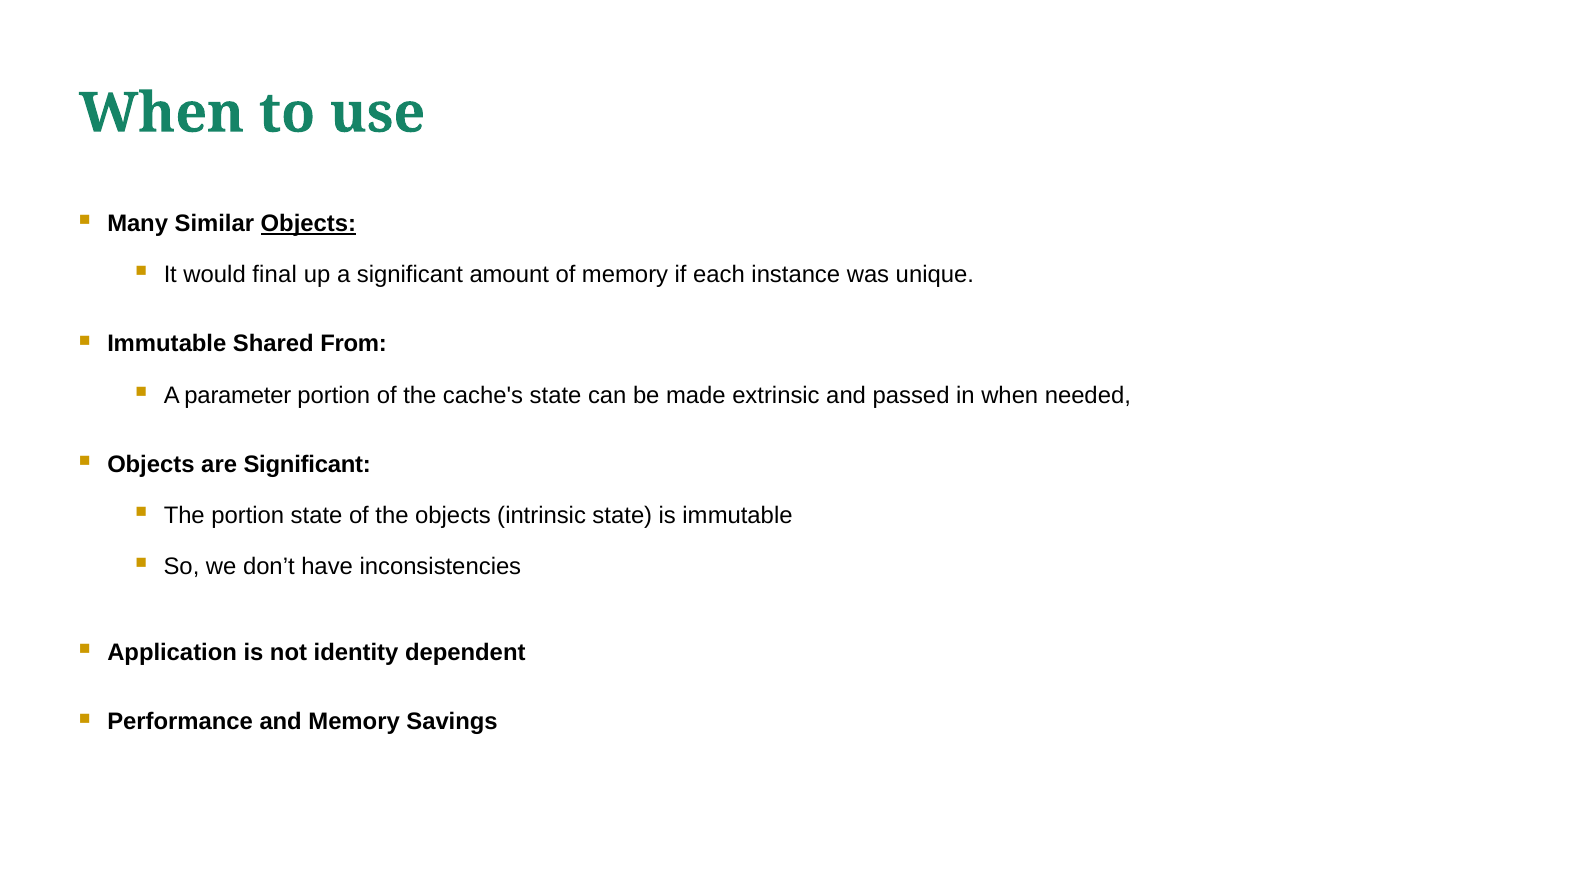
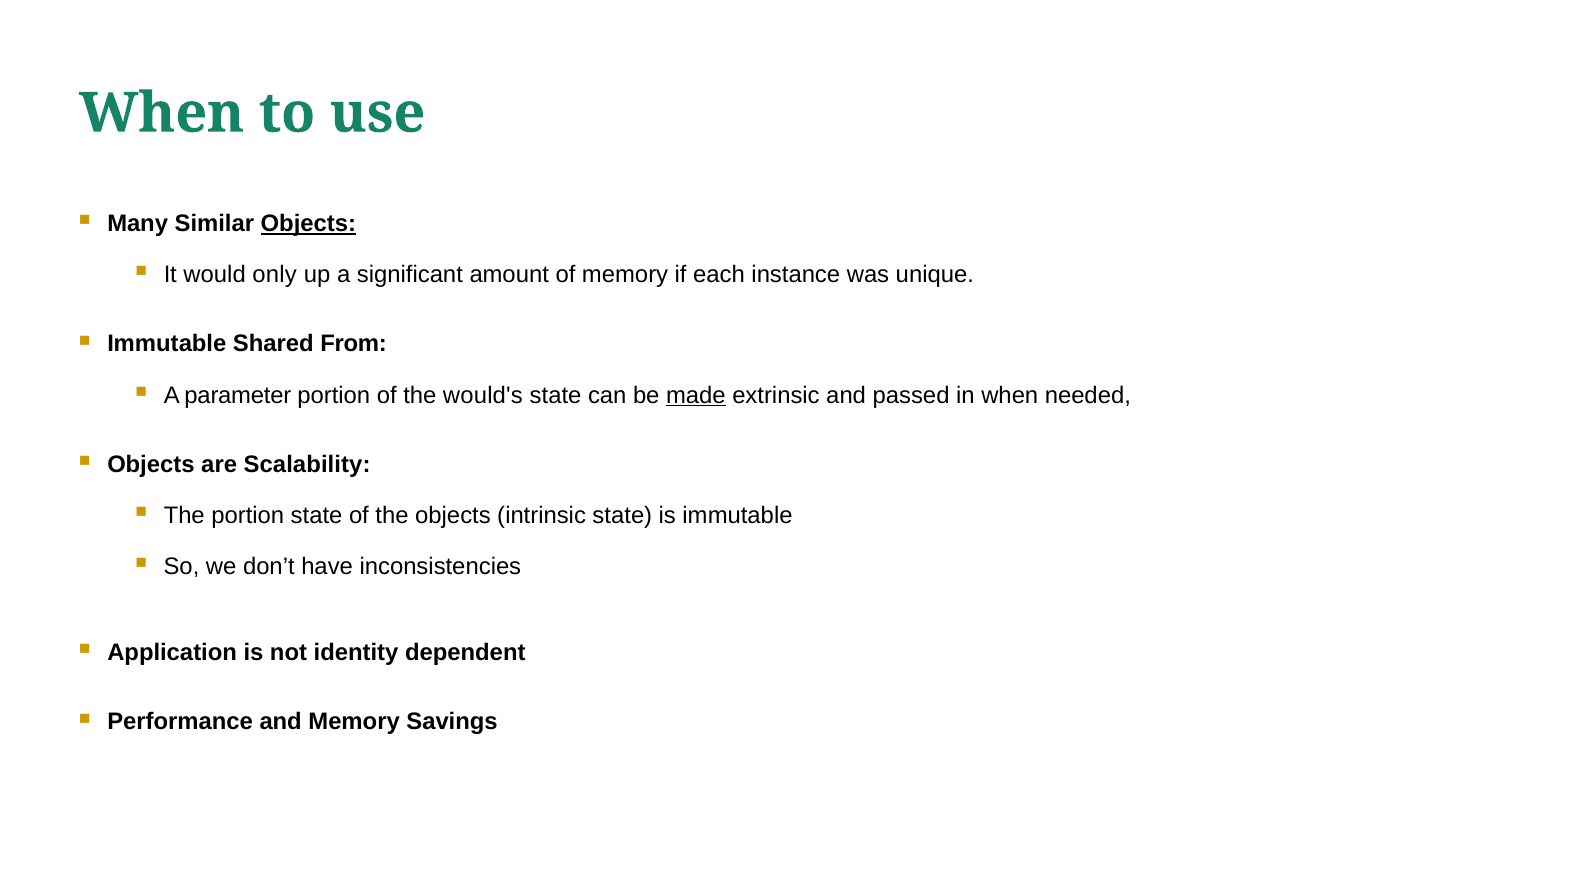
final: final -> only (275, 275)
cache's: cache's -> would's (483, 395)
made underline: none -> present (696, 395)
are Significant: Significant -> Scalability (307, 465)
